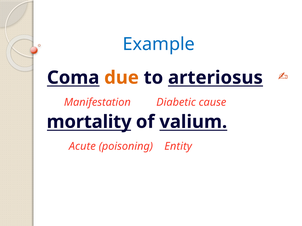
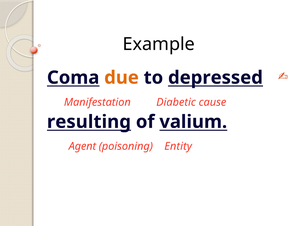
Example colour: blue -> black (159, 44)
arteriosus: arteriosus -> depressed (215, 78)
mortality: mortality -> resulting (89, 122)
Acute: Acute -> Agent (82, 147)
